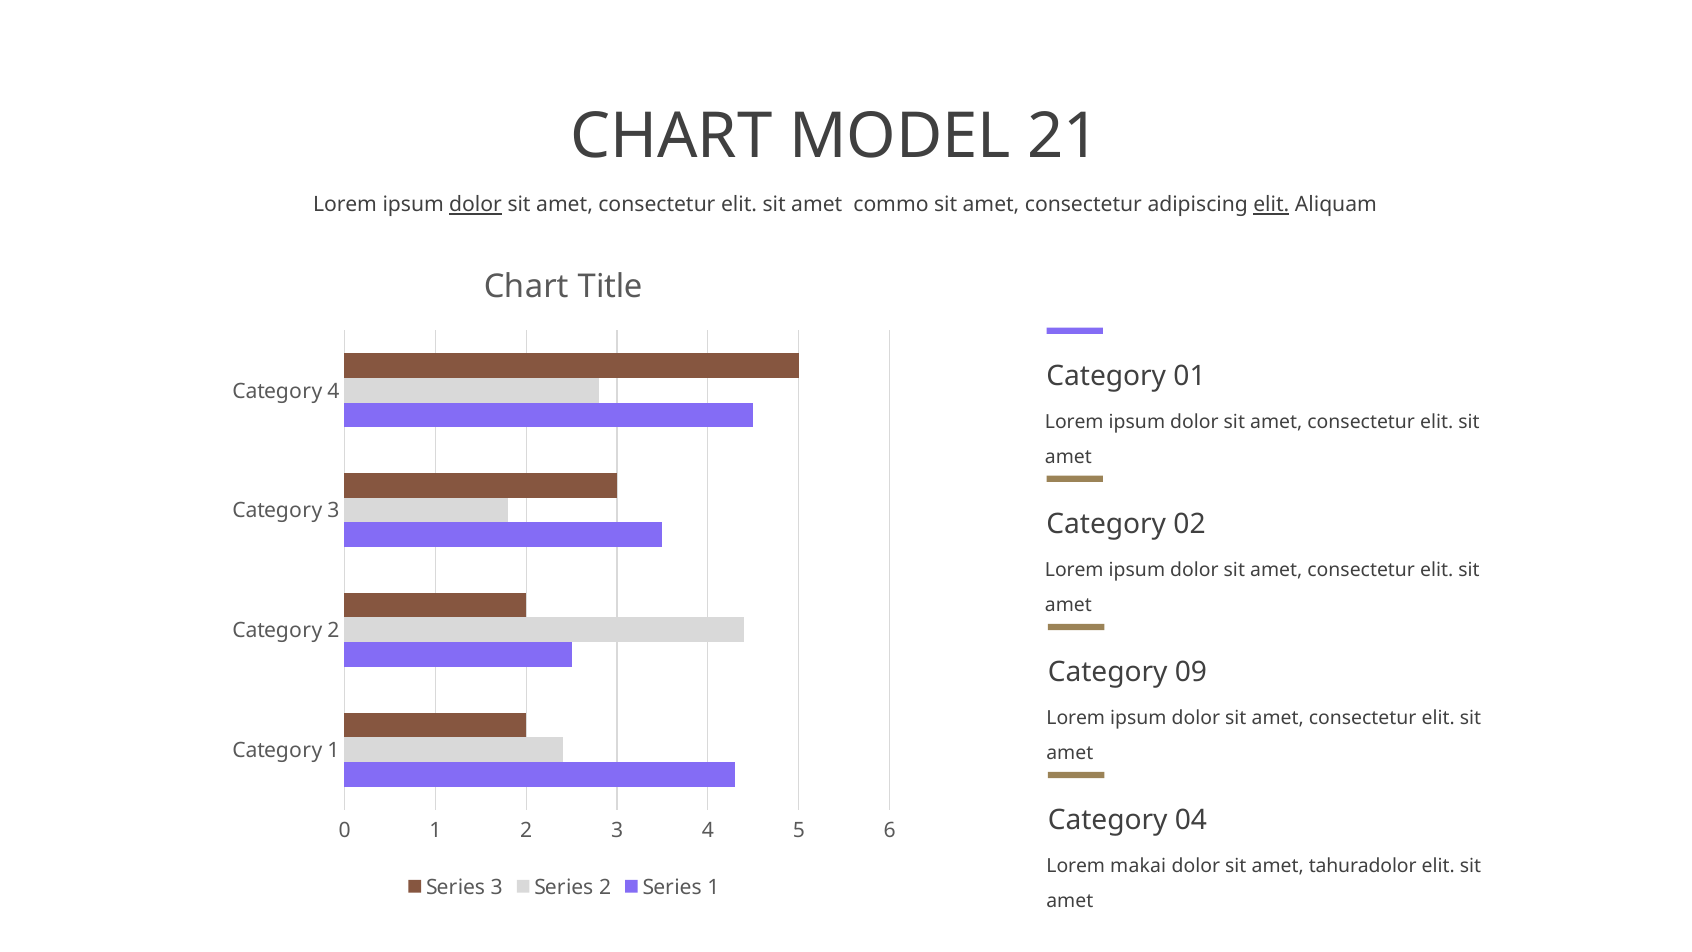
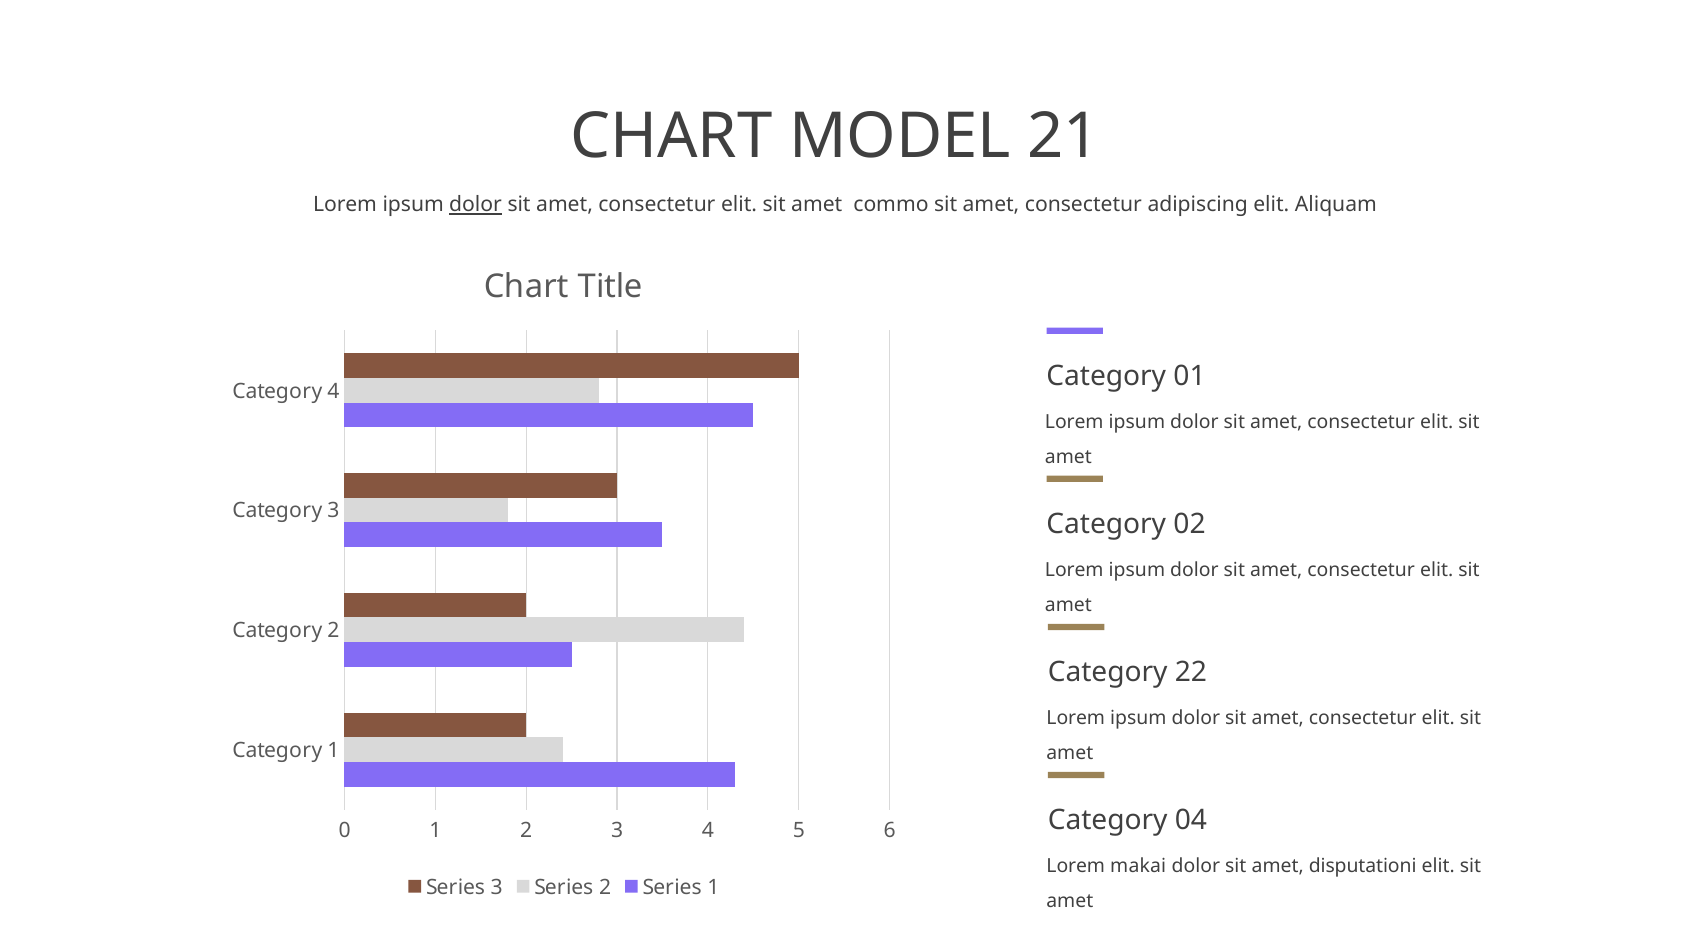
elit underline: present -> none (1271, 205)
09: 09 -> 22 (1191, 672)
tahuradolor: tahuradolor -> disputationi (1363, 866)
